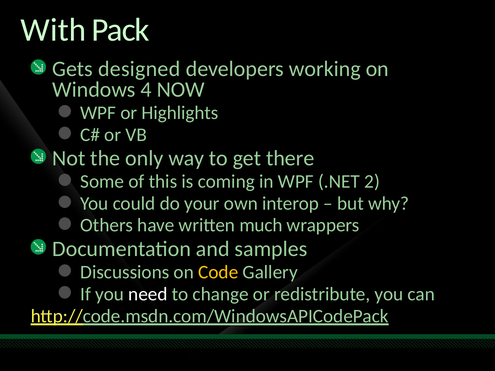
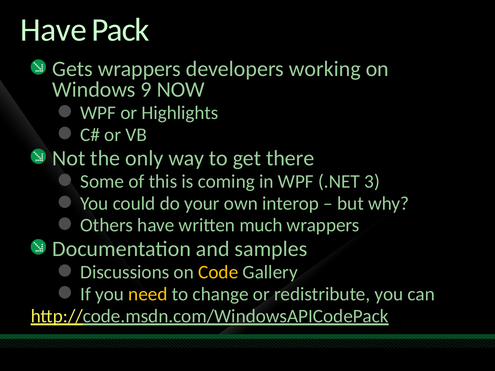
With: With -> Have (54, 30)
Gets designed: designed -> wrappers (139, 69)
4: 4 -> 9 (146, 90)
2: 2 -> 3 (372, 182)
need colour: white -> yellow (148, 294)
